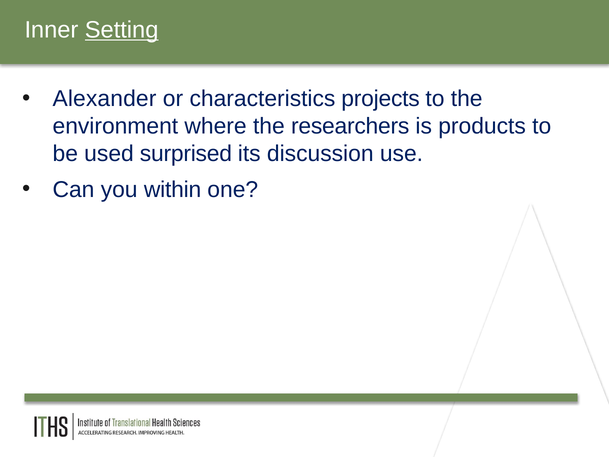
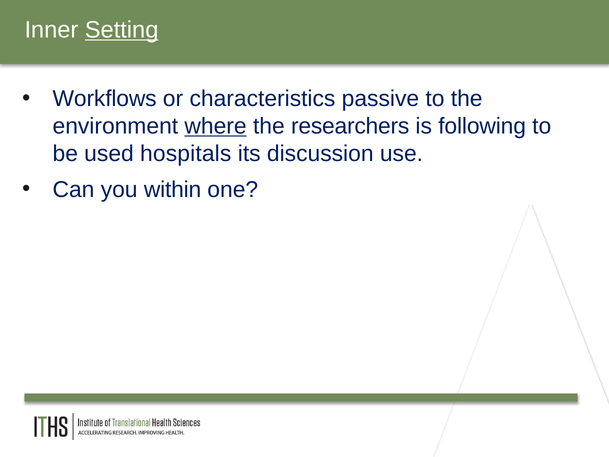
Alexander: Alexander -> Workflows (105, 99)
projects: projects -> passive (380, 99)
where underline: none -> present (216, 126)
products: products -> following (482, 126)
surprised: surprised -> hospitals (186, 154)
